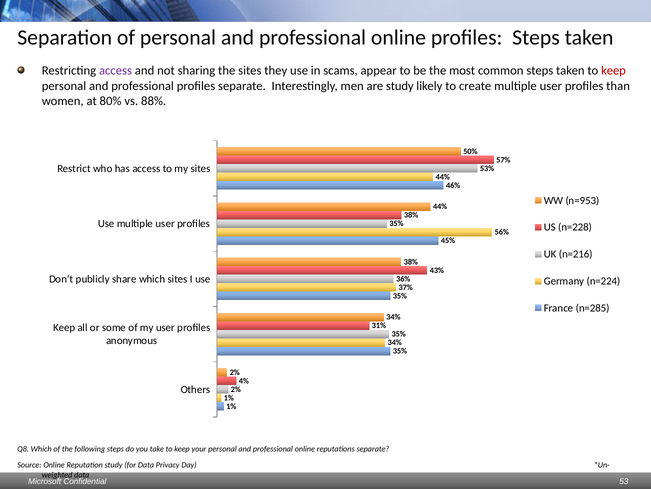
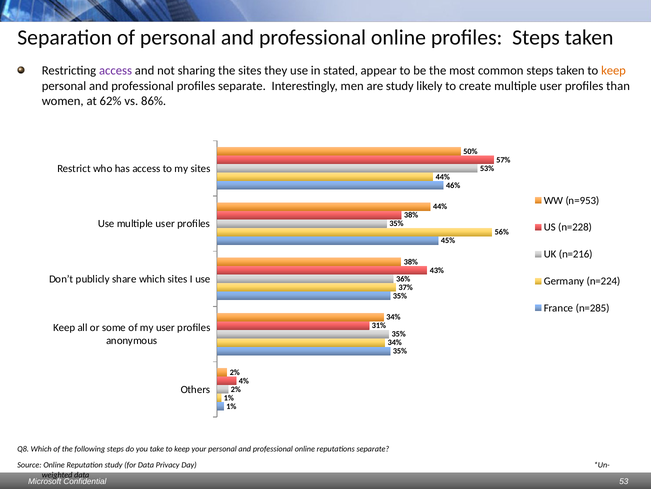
scams: scams -> stated (341, 71)
keep colour: red -> orange (614, 71)
80%: 80% -> 62% (111, 101)
88%: 88% -> 86% (154, 101)
